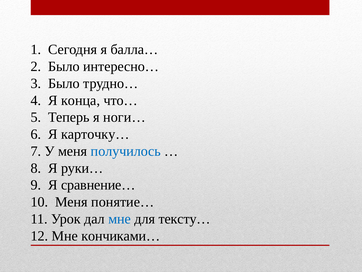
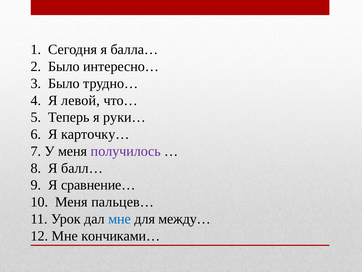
конца: конца -> левой (80, 100)
ноги…: ноги… -> руки… (124, 117)
получилось colour: blue -> purple (126, 151)
руки…: руки… -> балл… (82, 168)
понятие…: понятие… -> пальцев… (123, 202)
тексту…: тексту… -> между… (185, 219)
